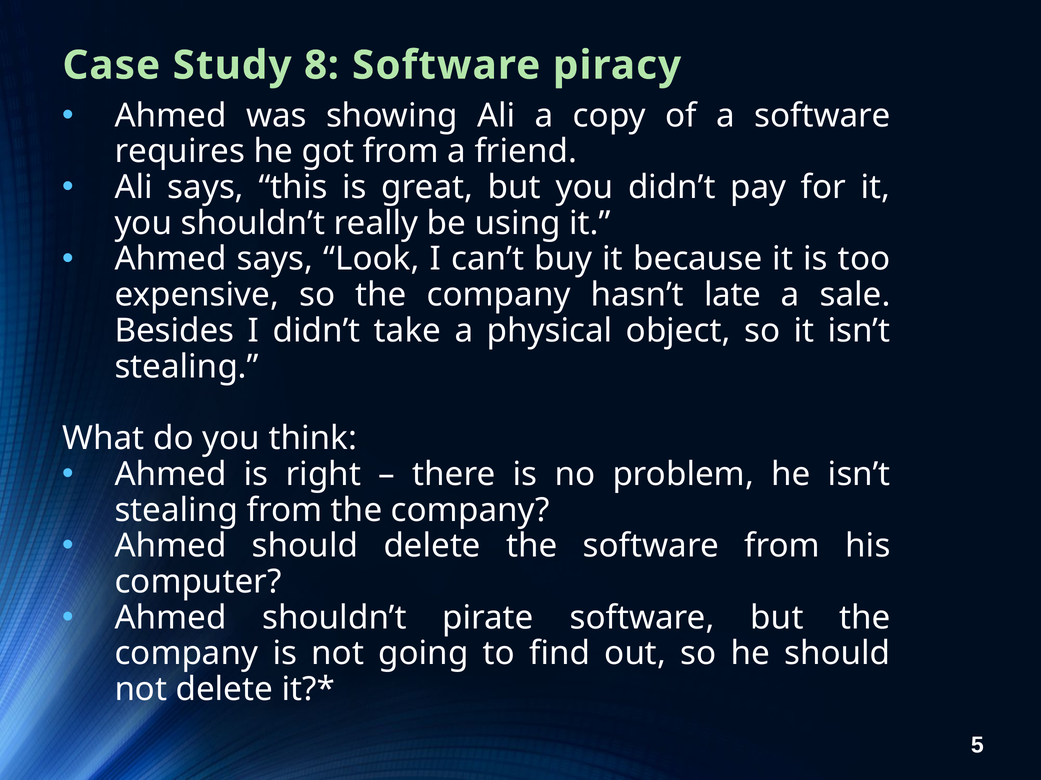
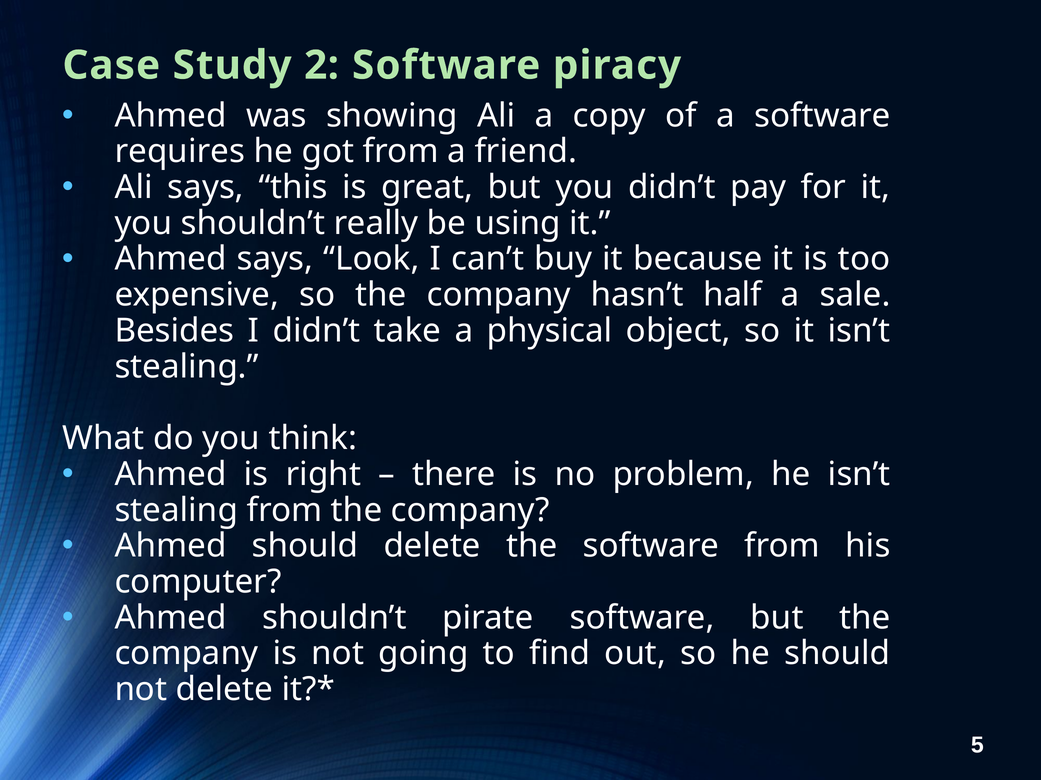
8: 8 -> 2 (322, 65)
late: late -> half (733, 295)
